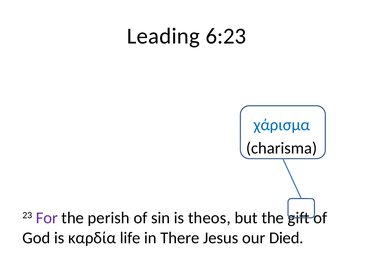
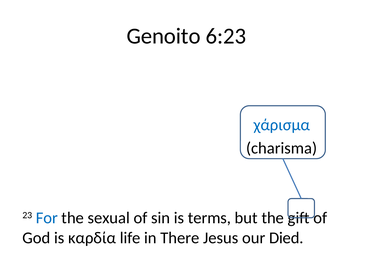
Leading: Leading -> Genoito (164, 36)
For colour: purple -> blue (47, 218)
perish: perish -> sexual (109, 218)
theos: theos -> terms (209, 218)
